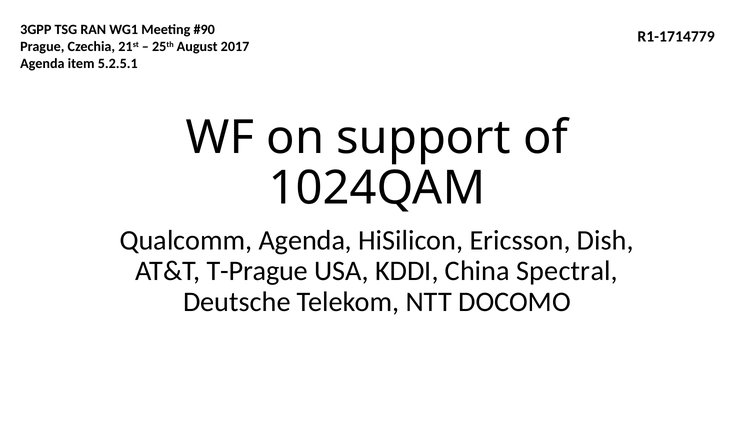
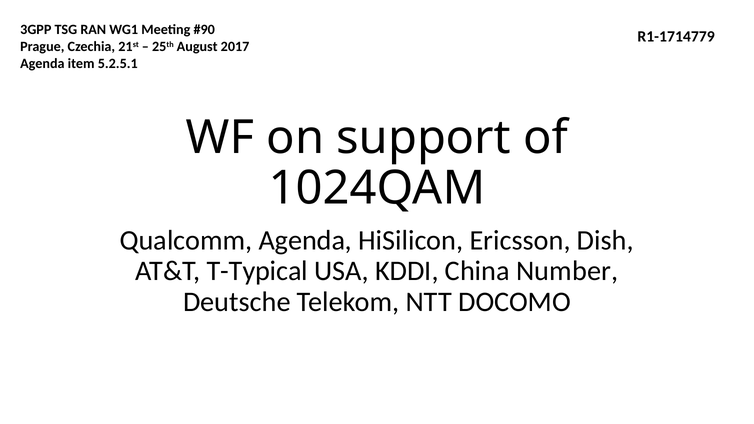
T-Prague: T-Prague -> T-Typical (257, 271)
Spectral: Spectral -> Number (567, 271)
